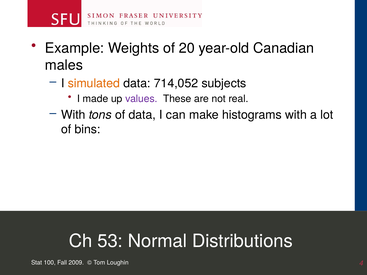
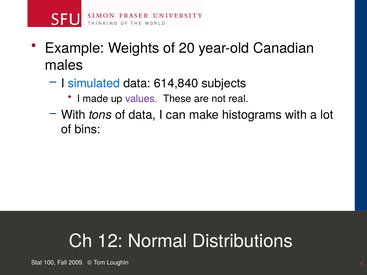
simulated colour: orange -> blue (94, 83)
714,052: 714,052 -> 614,840 (176, 83)
53: 53 -> 12 (110, 241)
